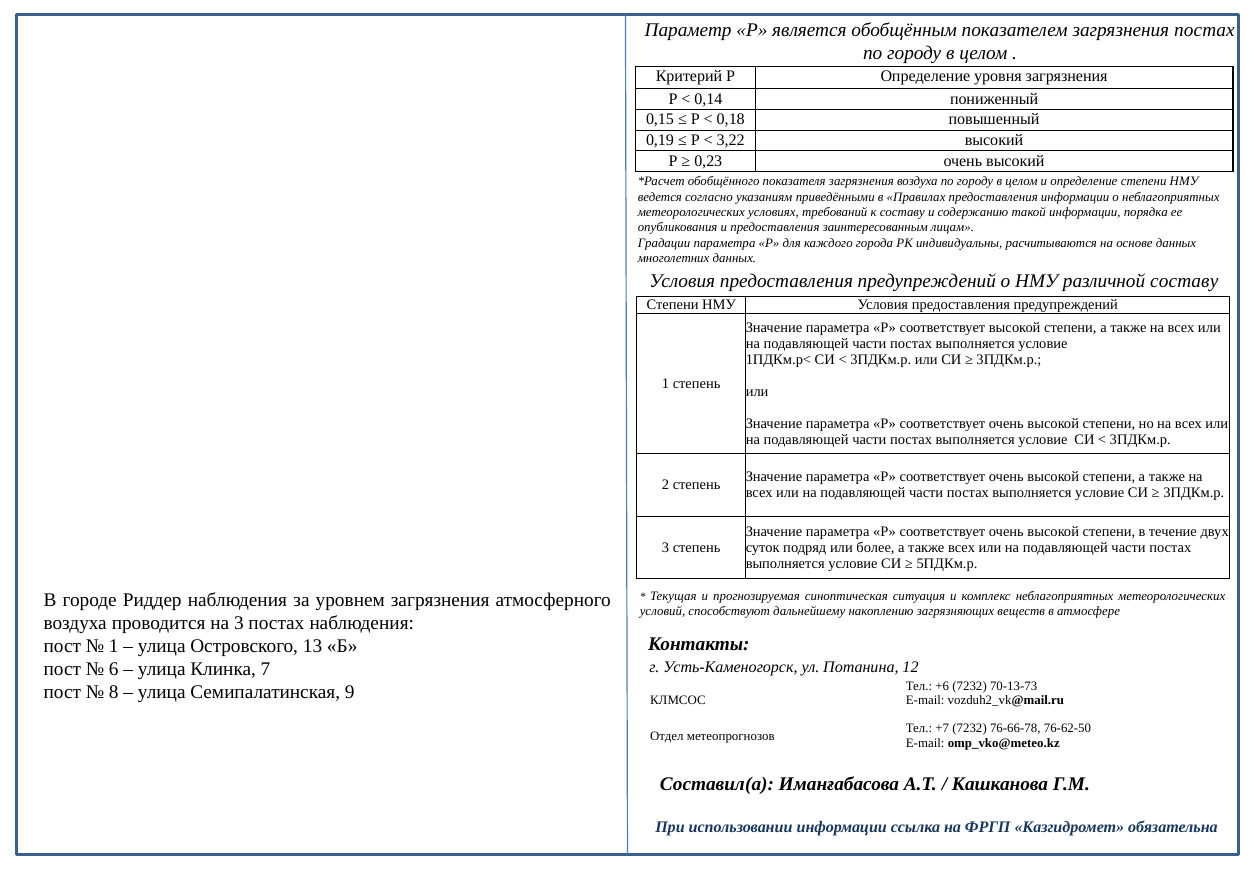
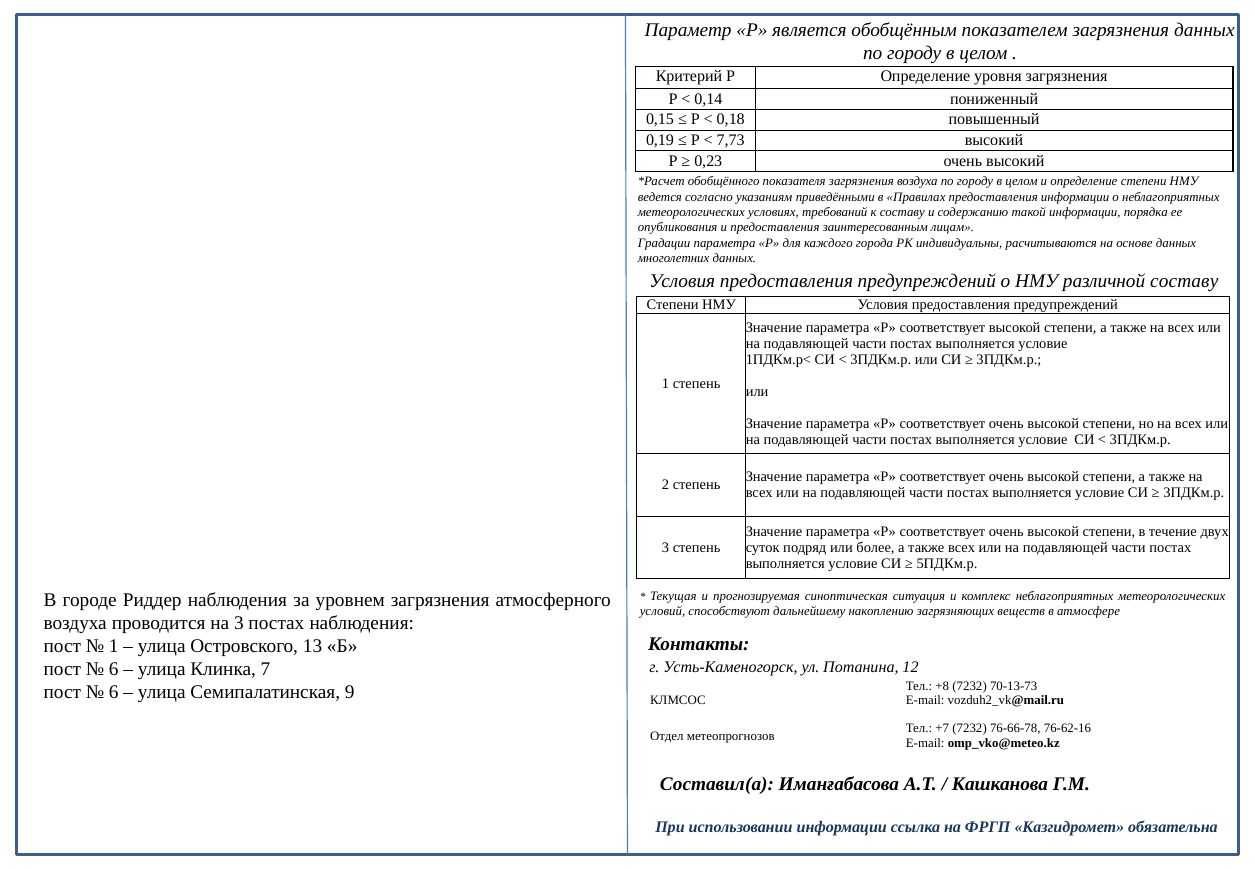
загрязнения постах: постах -> данных (1204, 30)
3,22: 3,22 -> 7,73 (731, 140)
+6: +6 -> +8 (942, 686)
8: 8 -> 6 (114, 692)
76-62-50: 76-62-50 -> 76-62-16 (1067, 729)
